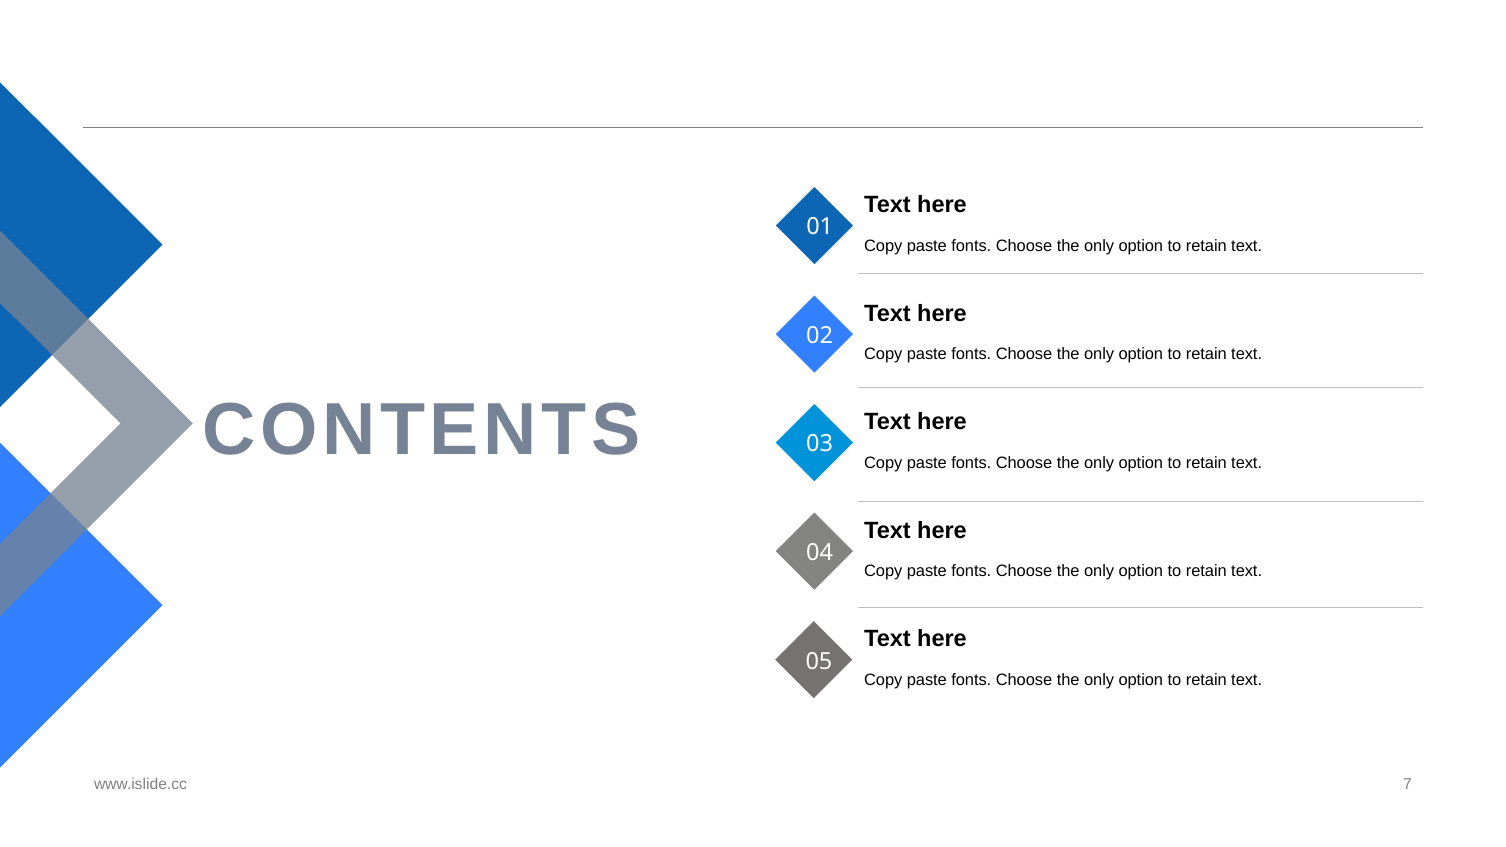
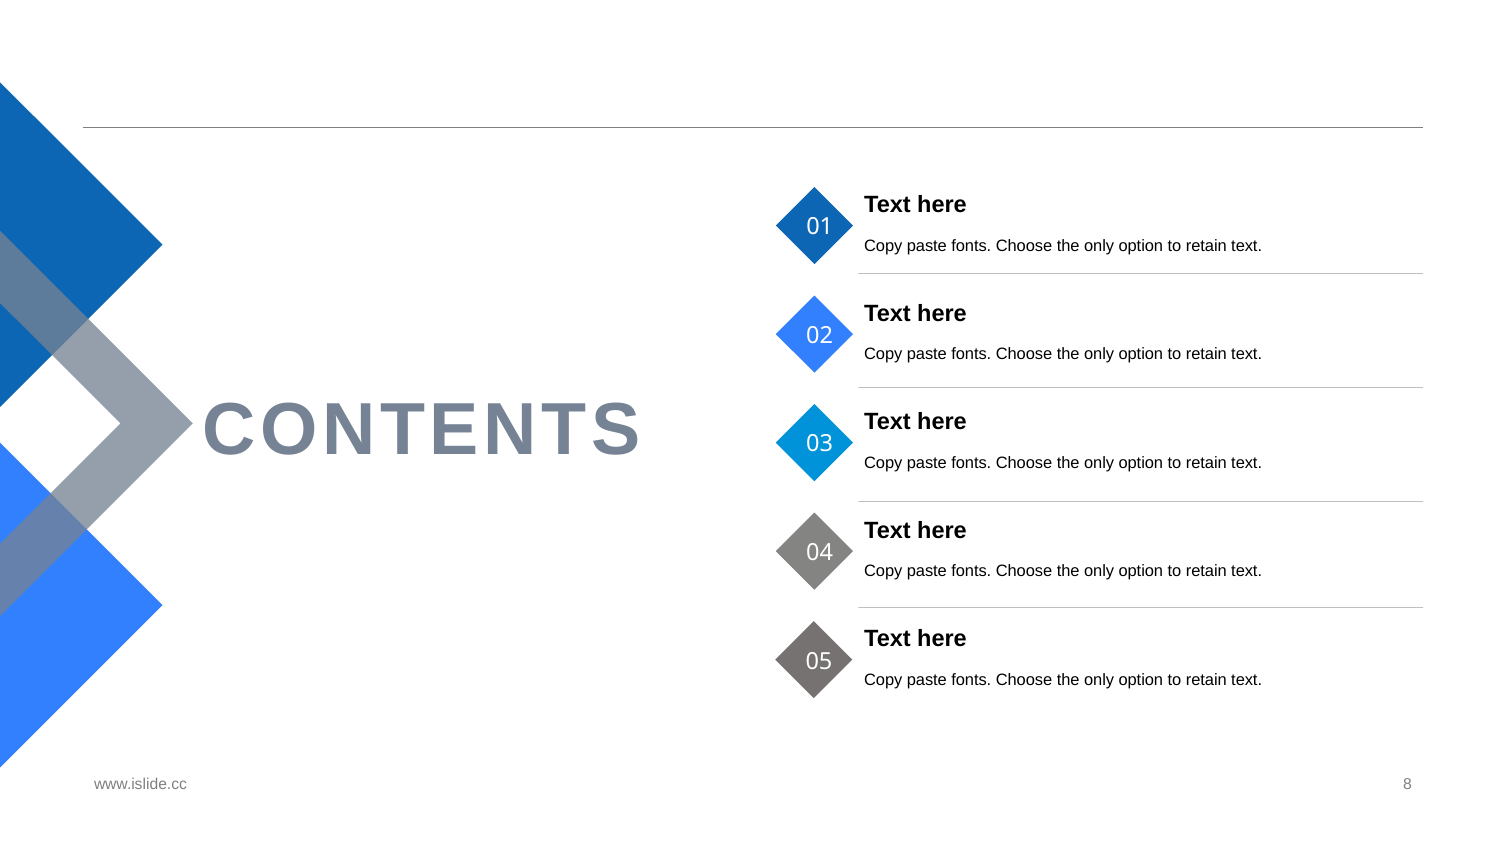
7: 7 -> 8 (1407, 785)
